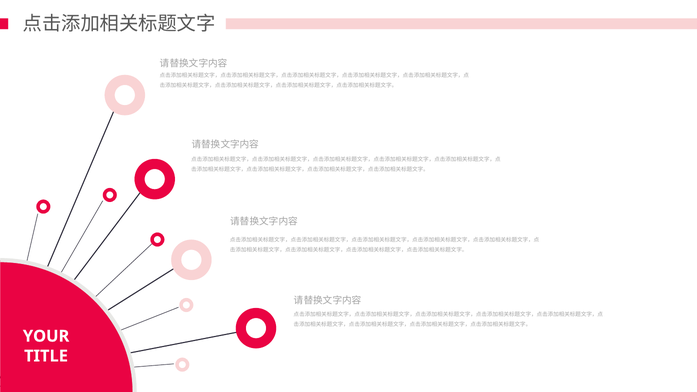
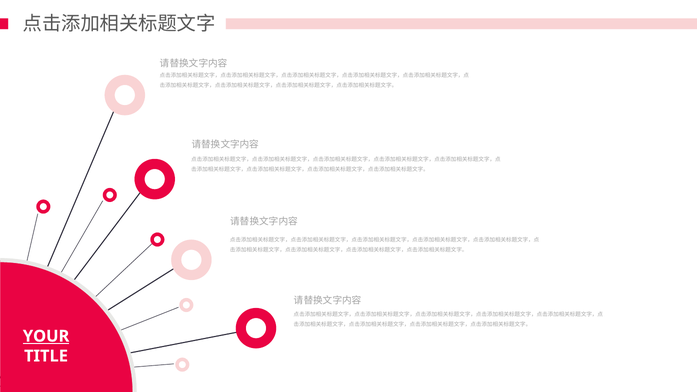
YOUR underline: none -> present (46, 336)
